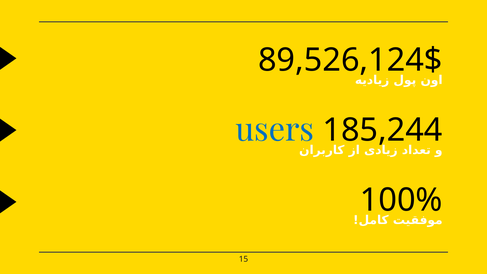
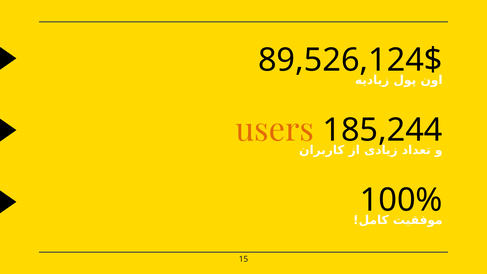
users colour: blue -> orange (275, 130)
